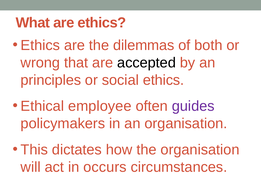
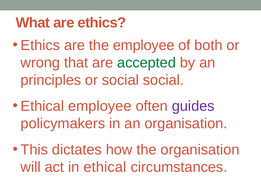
the dilemmas: dilemmas -> employee (144, 45)
accepted colour: black -> green (147, 63)
social ethics: ethics -> social (163, 80)
in occurs: occurs -> ethical (105, 167)
